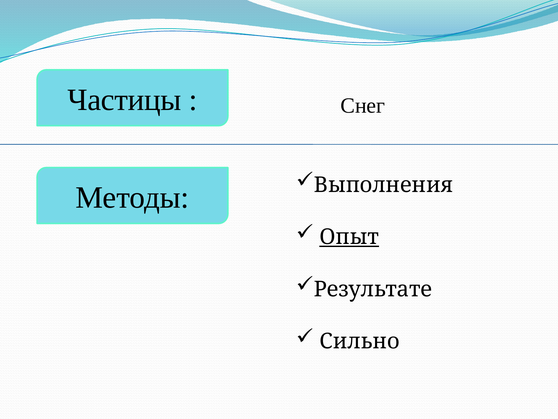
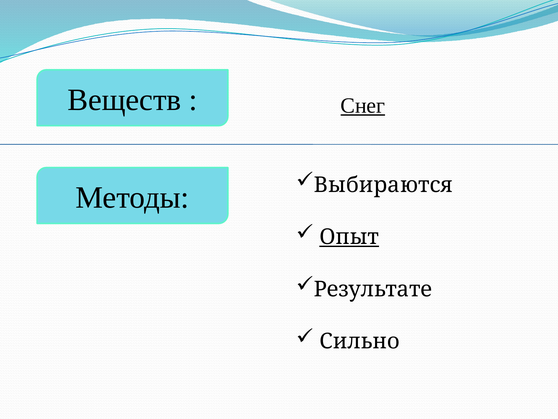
Частицы: Частицы -> Веществ (124, 100)
Снег underline: none -> present (363, 106)
Выполнения: Выполнения -> Выбираются (383, 185)
